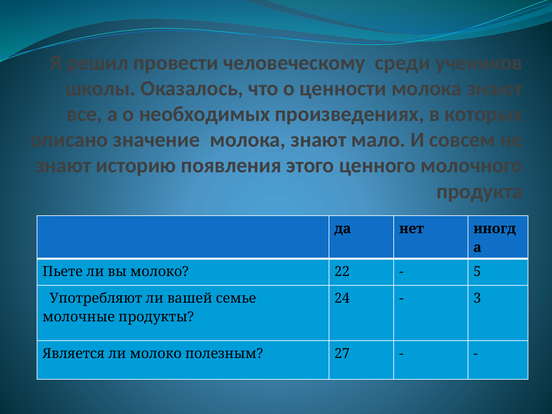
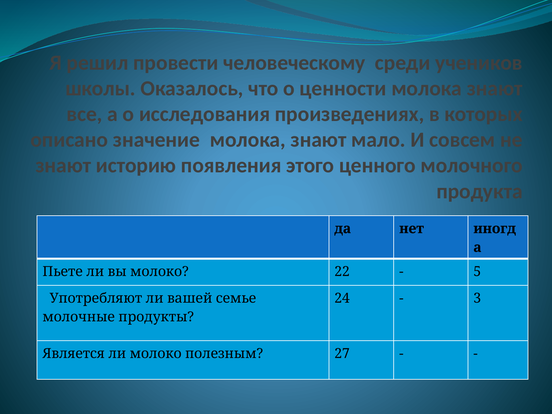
необходимых: необходимых -> исследования (205, 114)
